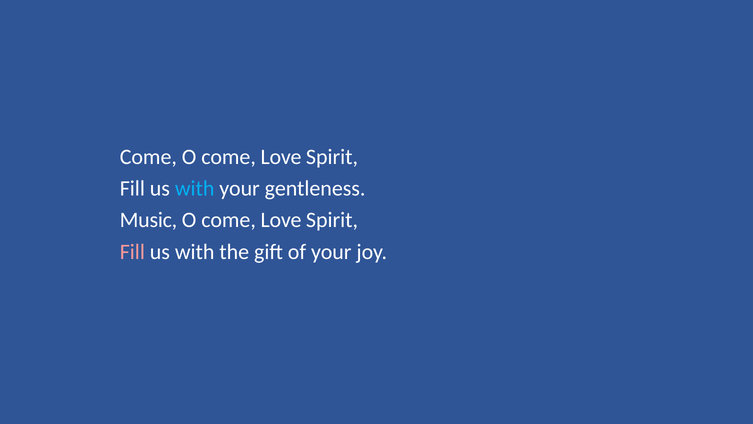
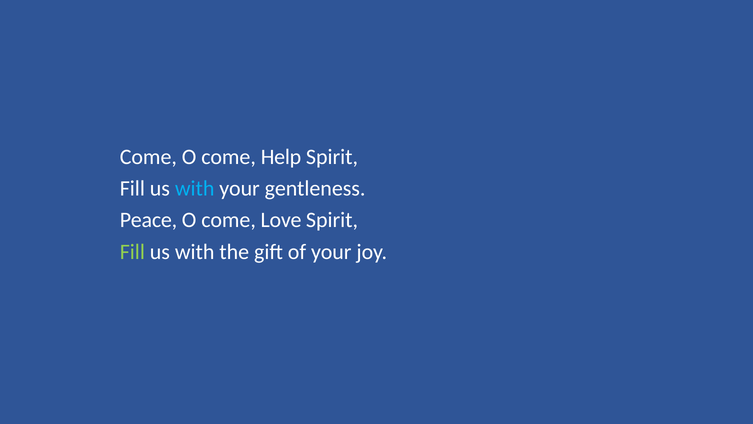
Come O come Love: Love -> Help (281, 157)
Music: Music -> Peace (148, 220)
Fill colour: pink -> light green (132, 251)
